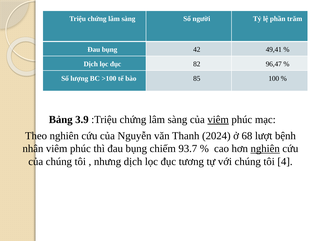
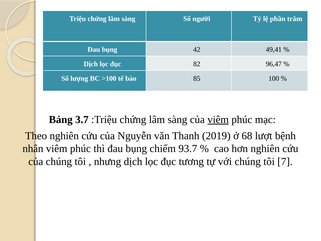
3.9: 3.9 -> 3.7 (82, 119)
2024: 2024 -> 2019 (216, 136)
nghiên underline: present -> none (265, 149)
4: 4 -> 7 (285, 161)
